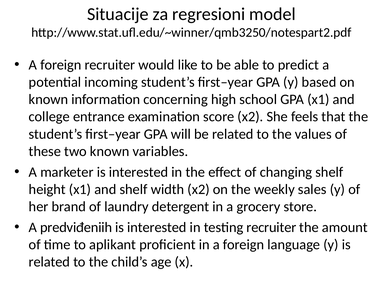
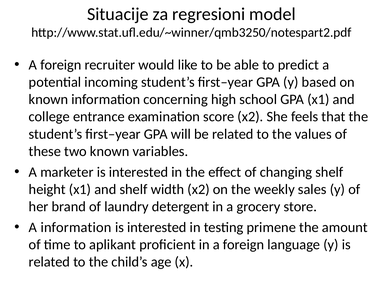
A predviđeniih: predviđeniih -> information (76, 227)
testing recruiter: recruiter -> primene (271, 227)
